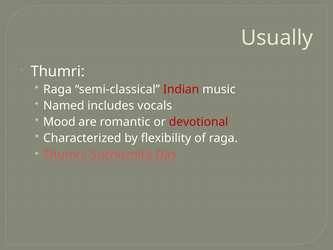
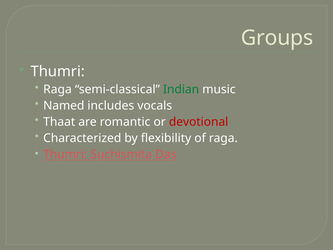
Usually: Usually -> Groups (277, 38)
Indian colour: red -> green (181, 89)
Mood: Mood -> Thaat (59, 122)
